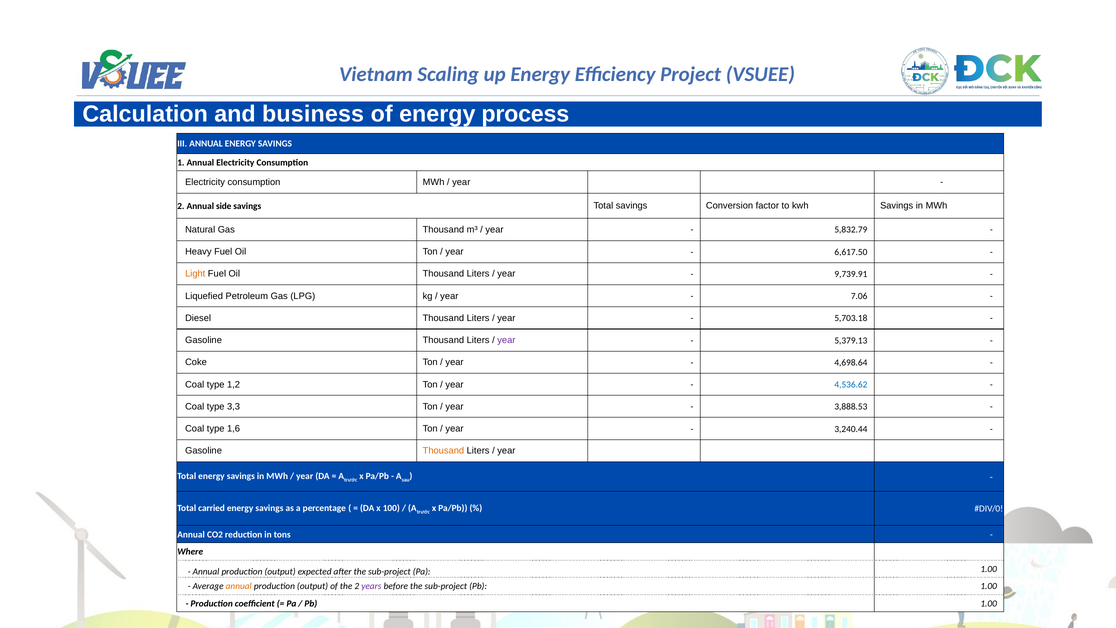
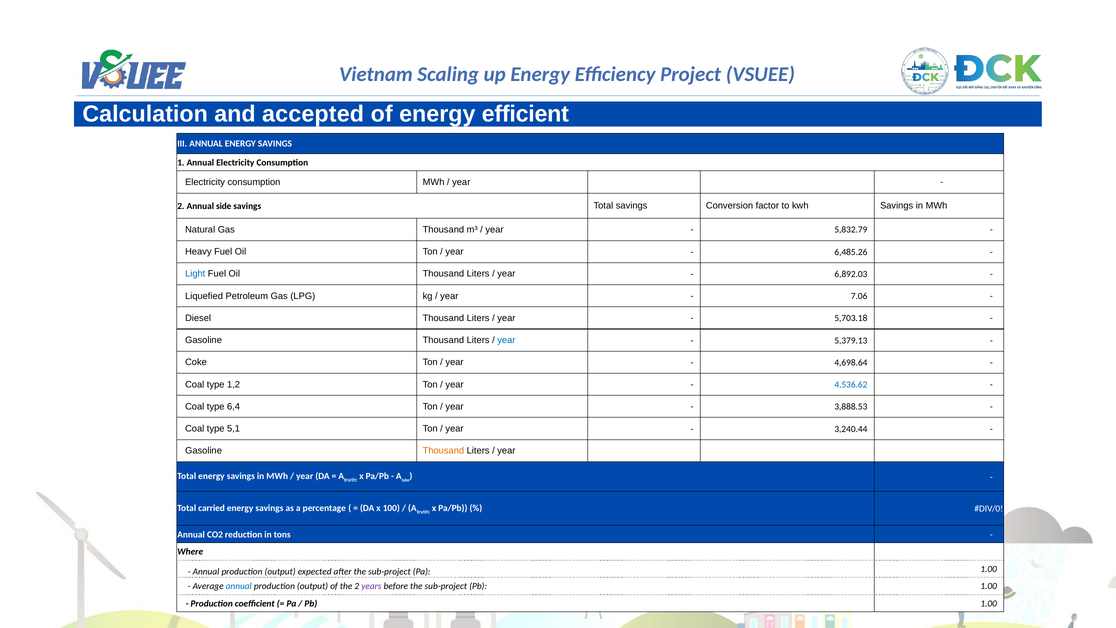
business: business -> accepted (313, 114)
process: process -> efficient (525, 114)
6,617.50: 6,617.50 -> 6,485.26 (851, 252)
Light colour: orange -> blue (195, 274)
9,739.91: 9,739.91 -> 6,892.03 (851, 274)
year colour: purple -> blue (506, 340)
3,3: 3,3 -> 6,4 (234, 406)
1,6: 1,6 -> 5,1 (234, 429)
annual colour: orange -> blue (239, 586)
